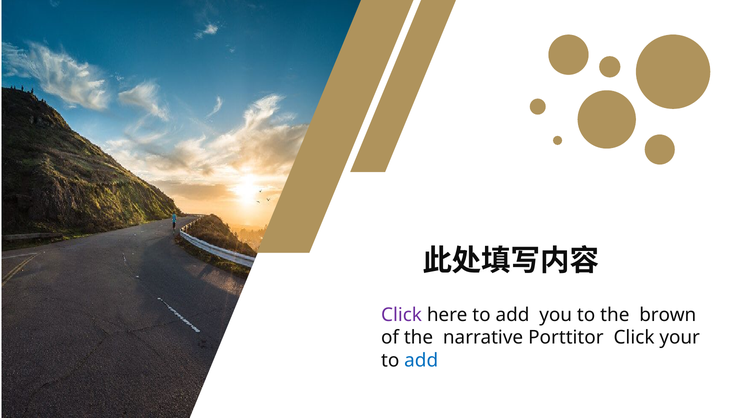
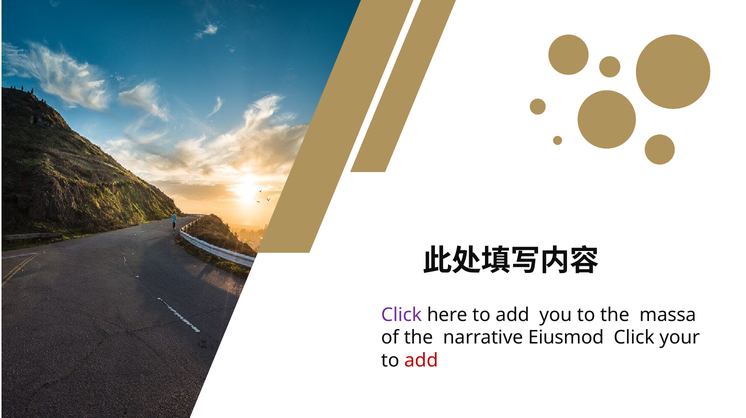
brown: brown -> massa (668, 315)
Porttitor: Porttitor -> Eiusmod (566, 337)
add colour: blue -> red (421, 360)
